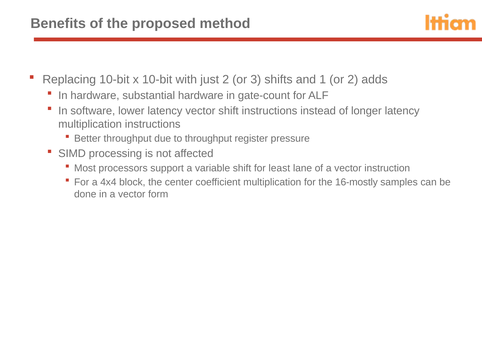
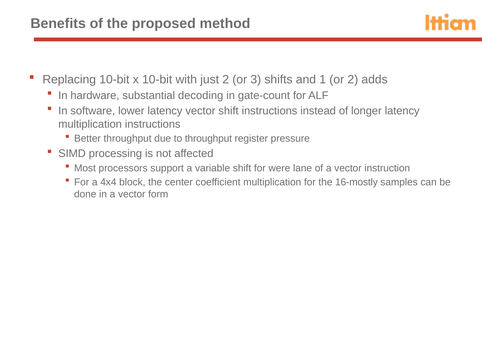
substantial hardware: hardware -> decoding (201, 96)
least: least -> were (279, 168)
